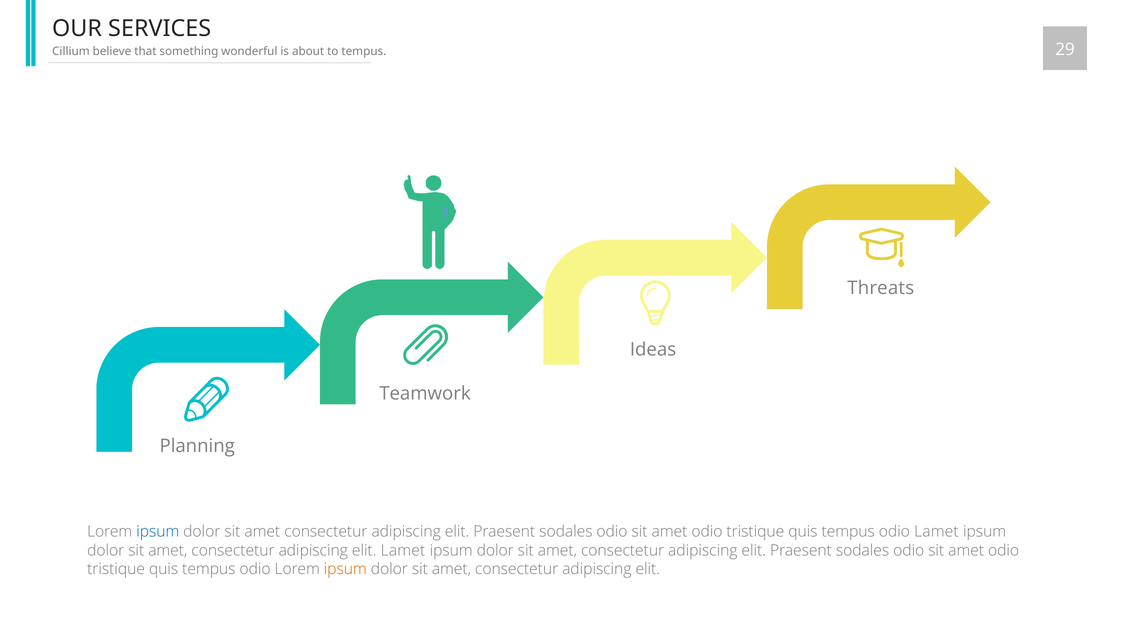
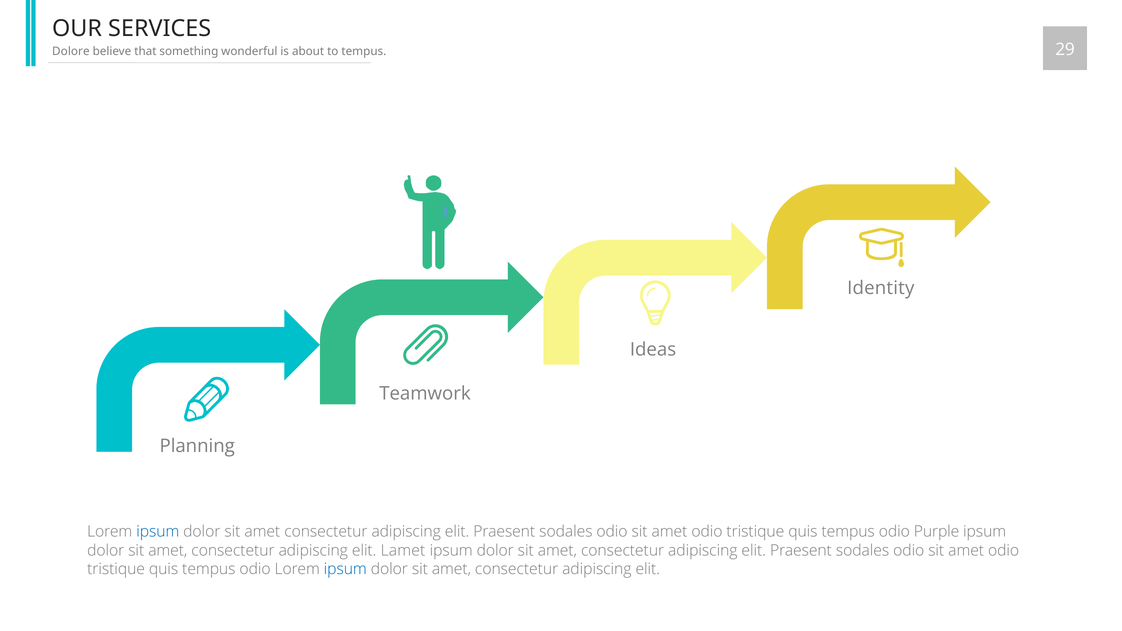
Cillium: Cillium -> Dolore (71, 52)
Threats: Threats -> Identity (881, 288)
odio Lamet: Lamet -> Purple (937, 532)
ipsum colour: orange -> blue (345, 569)
